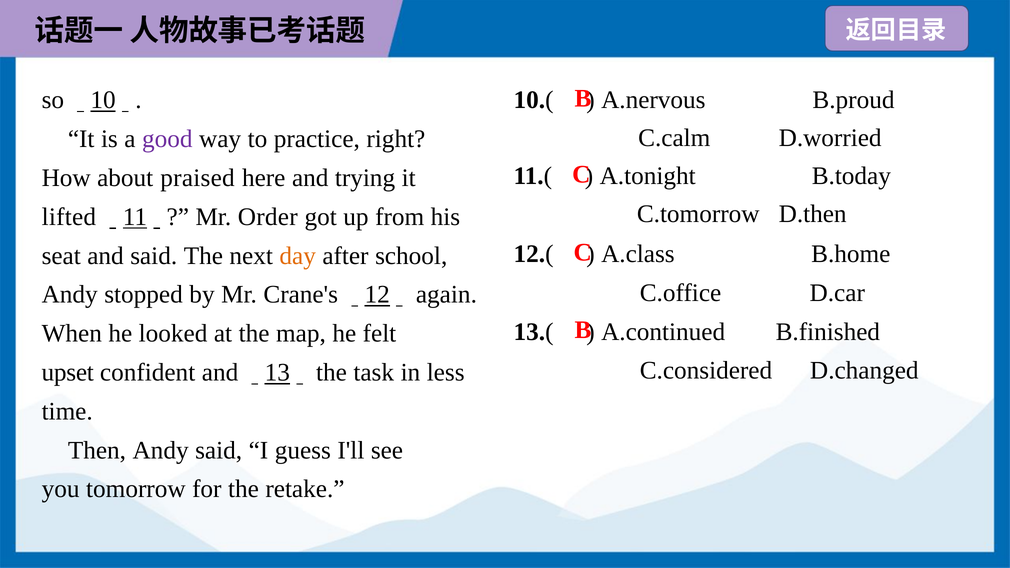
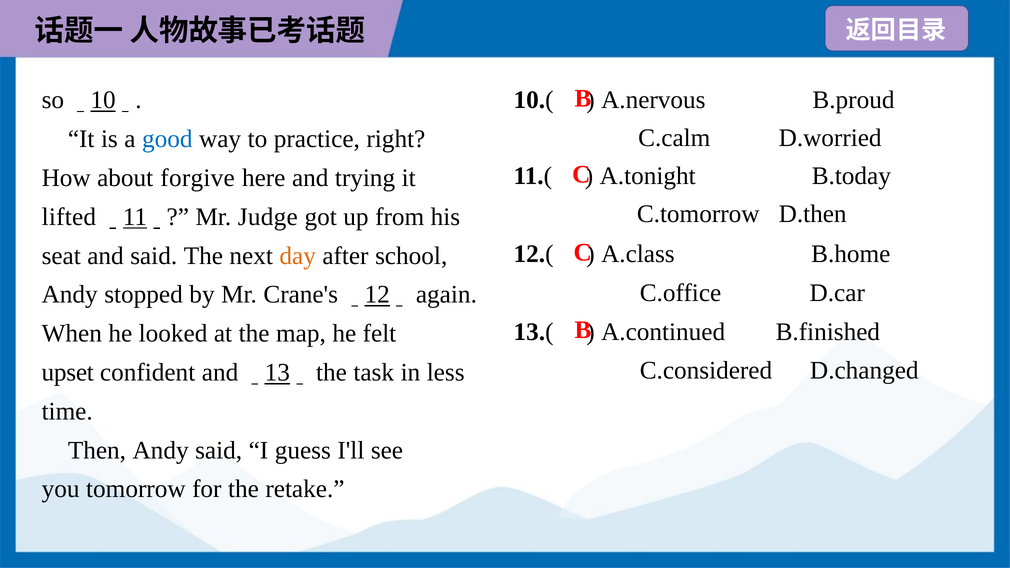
good colour: purple -> blue (167, 139)
praised: praised -> forgive (198, 178)
Order: Order -> Judge (268, 217)
